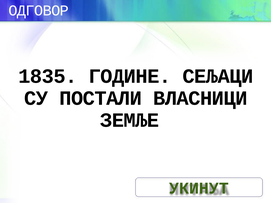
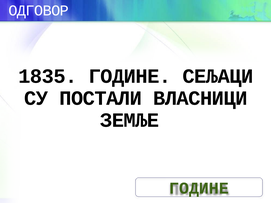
УКИНУТ: УКИНУТ -> ГОДИНЕ (199, 189)
